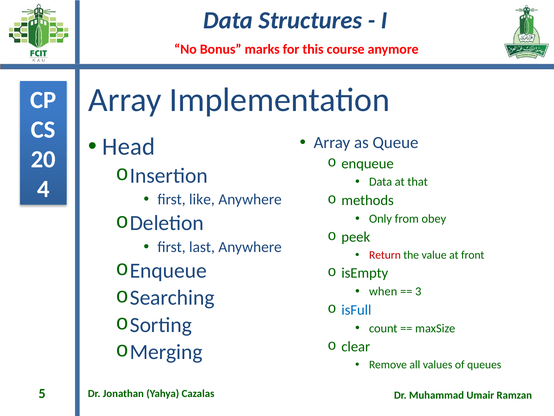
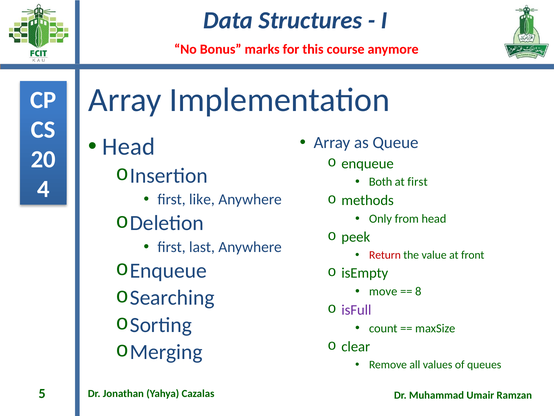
Data: Data -> Both (381, 182)
at that: that -> first (417, 182)
from obey: obey -> head (434, 218)
when: when -> move (383, 291)
3: 3 -> 8 (418, 291)
isFull colour: blue -> purple (356, 310)
